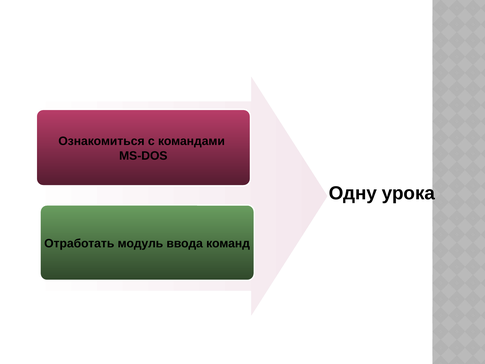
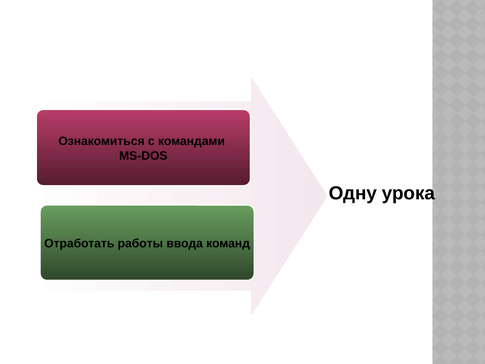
модуль: модуль -> работы (140, 243)
